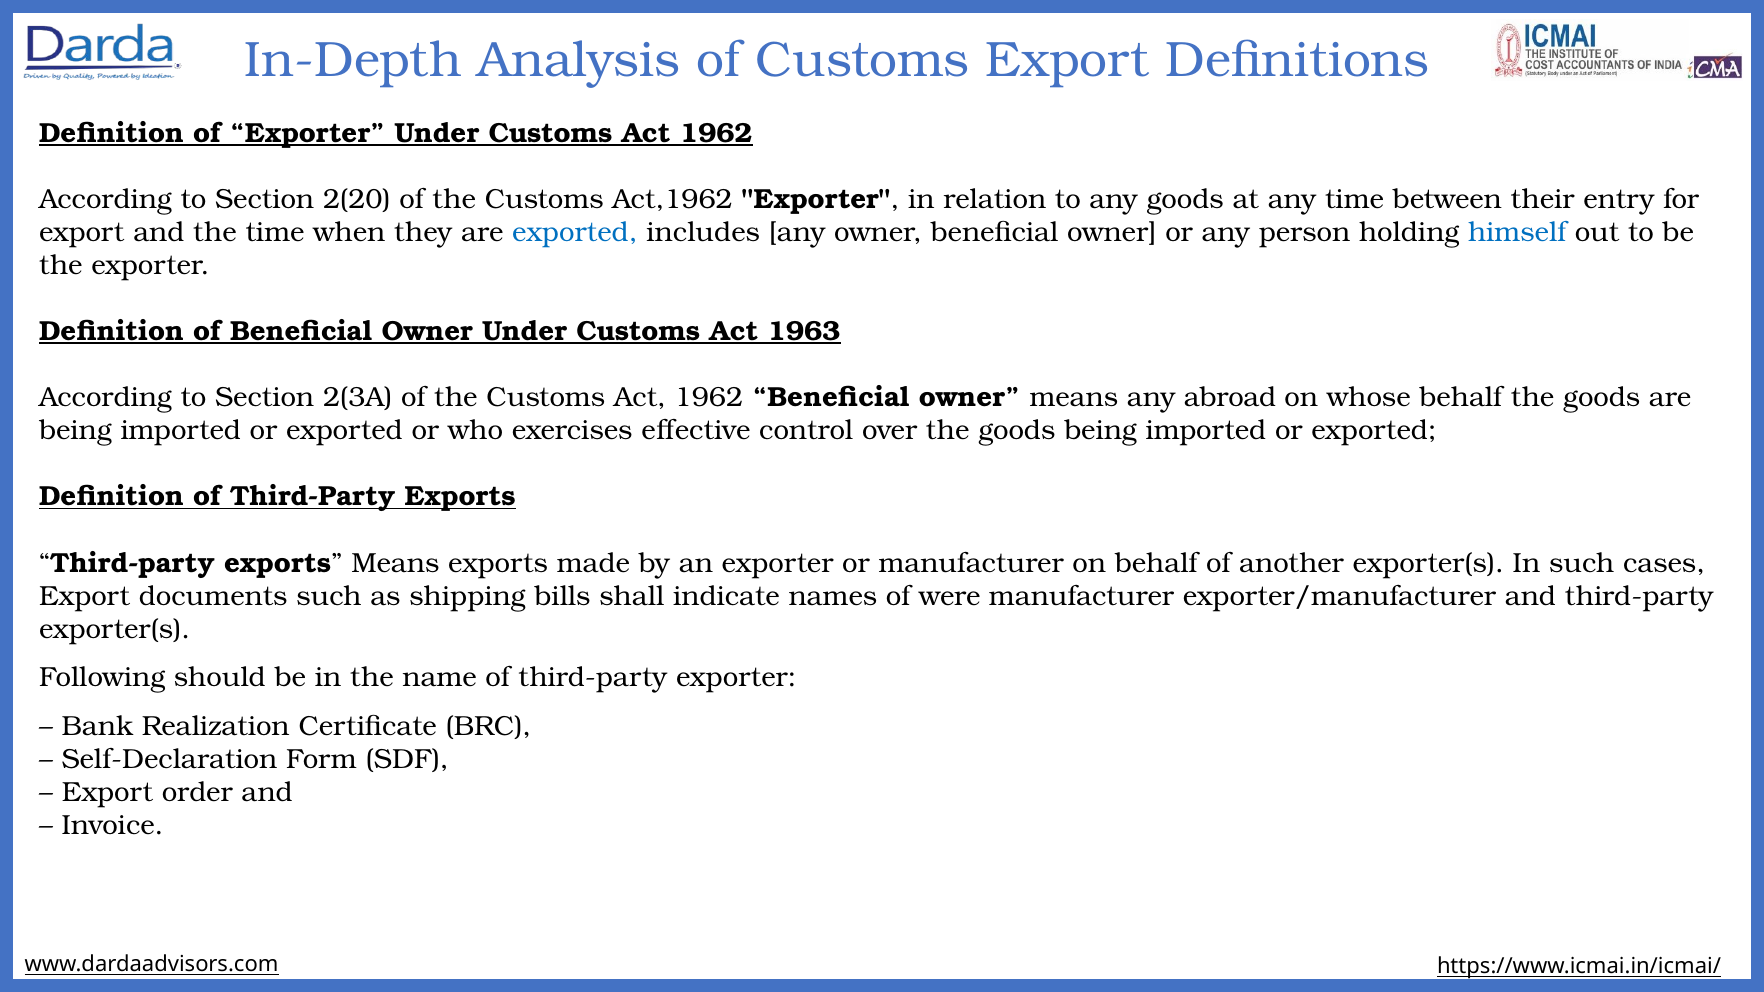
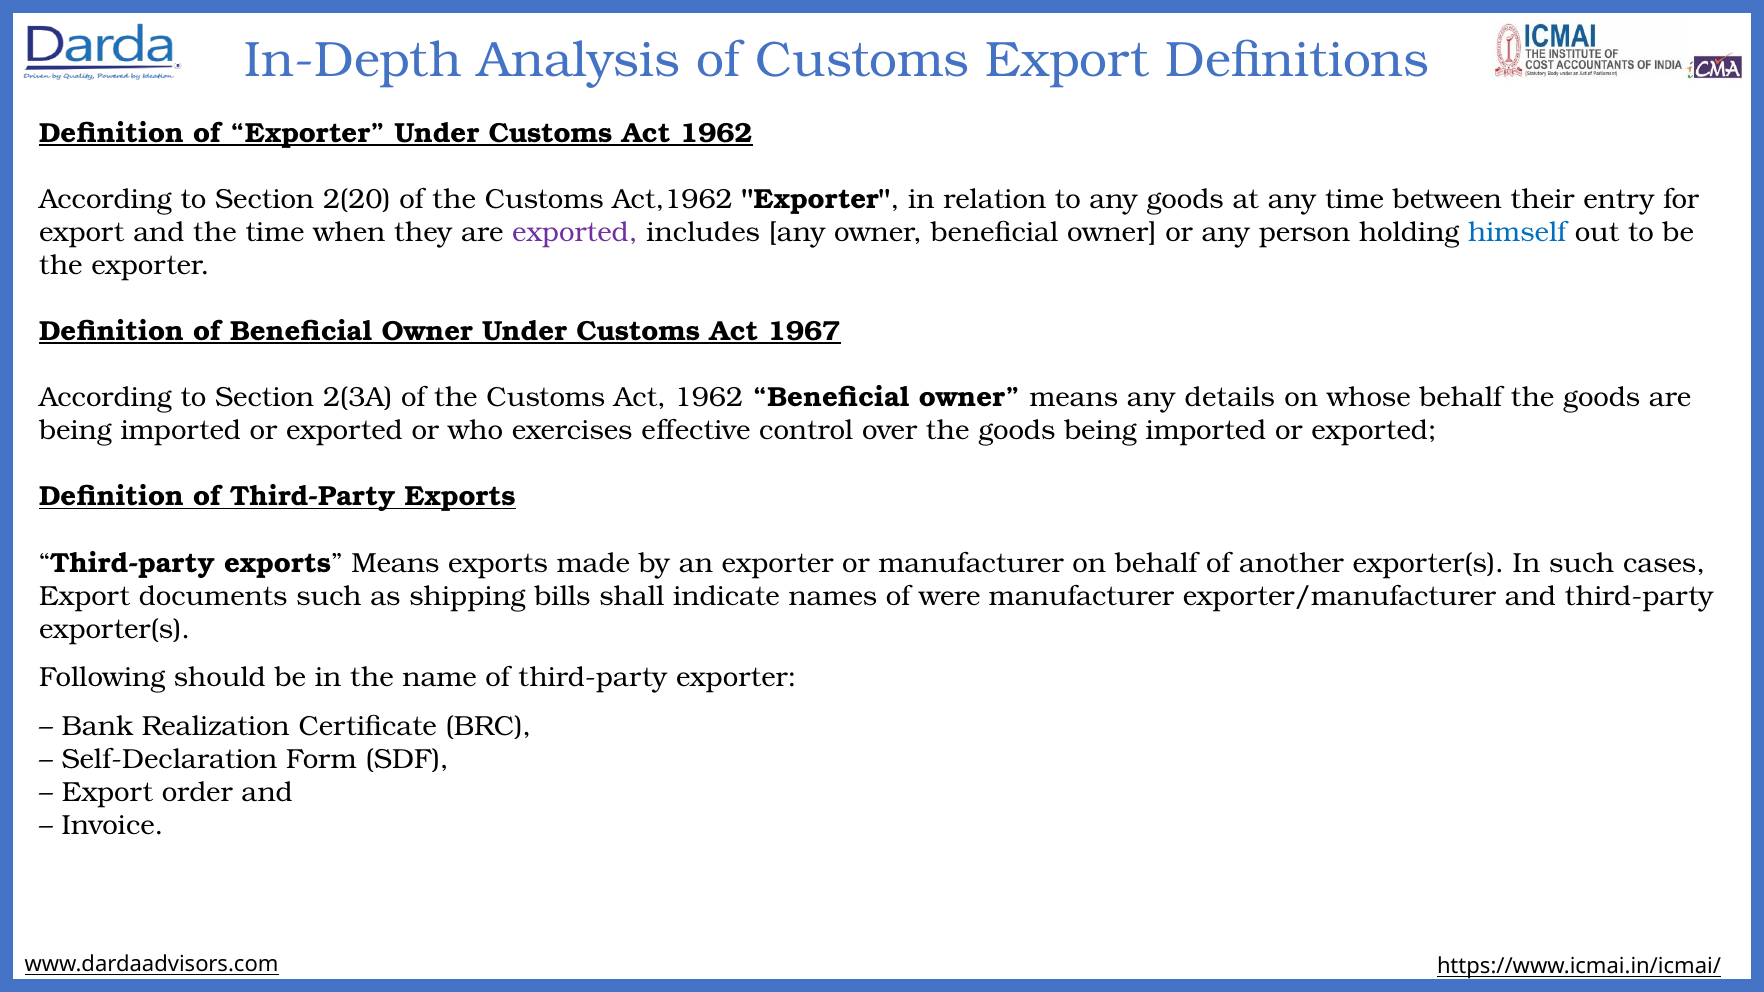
exported colour: blue -> purple (575, 232)
1963: 1963 -> 1967 (804, 332)
abroad: abroad -> details (1230, 398)
